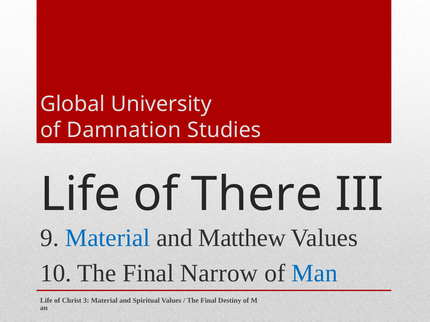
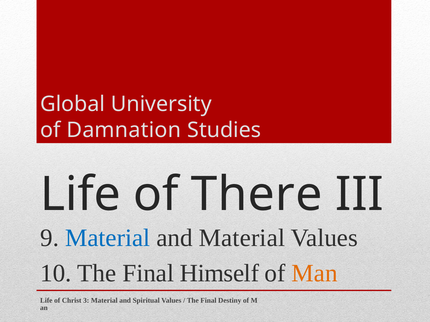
and Matthew: Matthew -> Material (242, 238)
Narrow: Narrow -> Himself (219, 274)
Man colour: blue -> orange (315, 274)
